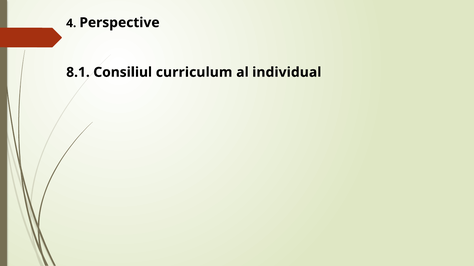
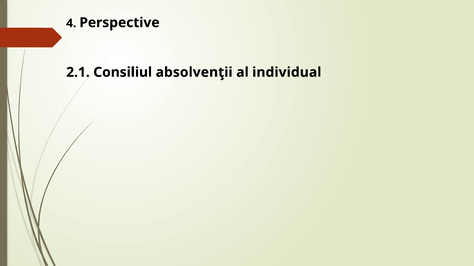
8.1: 8.1 -> 2.1 (78, 72)
curriculum: curriculum -> absolvenţii (194, 72)
